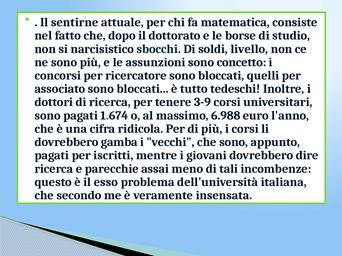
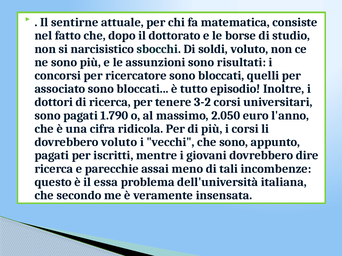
soldi livello: livello -> voluto (249, 49)
concetto: concetto -> risultati (241, 62)
tedeschi: tedeschi -> episodio (235, 89)
3-9: 3-9 -> 3-2 (203, 102)
1.674: 1.674 -> 1.790 (114, 116)
6.988: 6.988 -> 2.050 (226, 116)
dovrebbero gamba: gamba -> voluto (119, 142)
esso: esso -> essa (106, 182)
